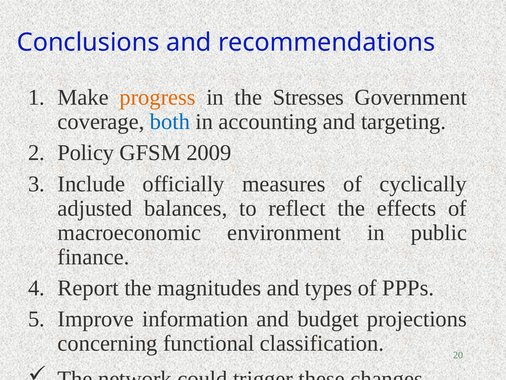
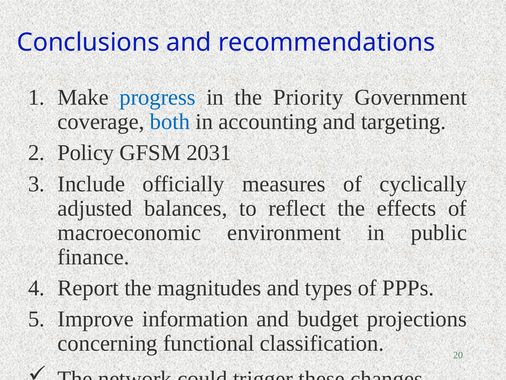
progress colour: orange -> blue (158, 97)
Stresses: Stresses -> Priority (308, 97)
2009: 2009 -> 2031 (209, 153)
